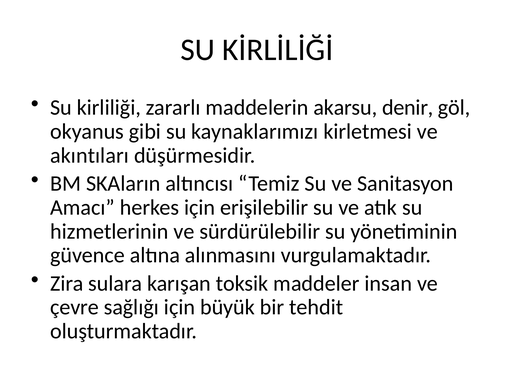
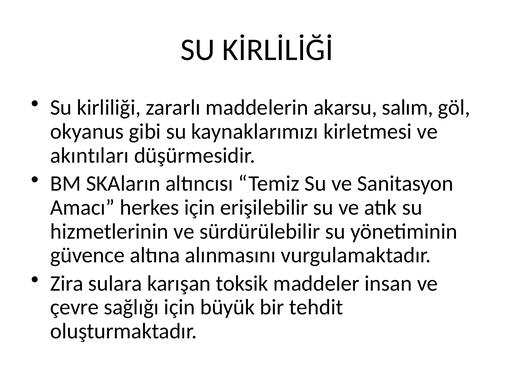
denir: denir -> salım (408, 107)
